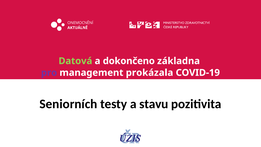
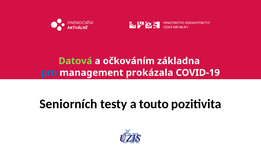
dokončeno: dokončeno -> očkováním (129, 61)
pro colour: purple -> blue (49, 73)
stavu: stavu -> touto (154, 104)
